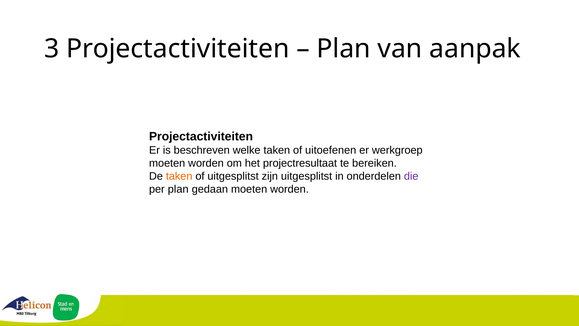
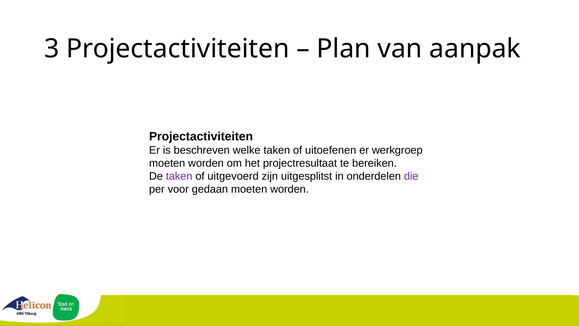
taken colour: orange -> purple (179, 176)
of uitgesplitst: uitgesplitst -> uitgevoerd (233, 176)
per plan: plan -> voor (178, 189)
